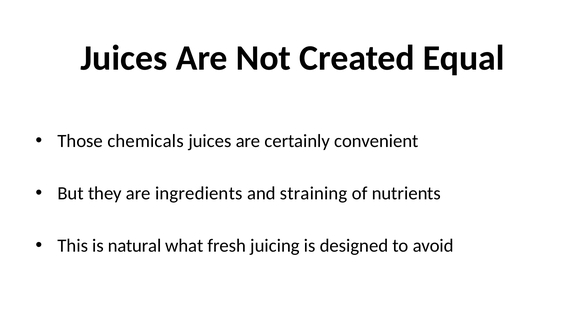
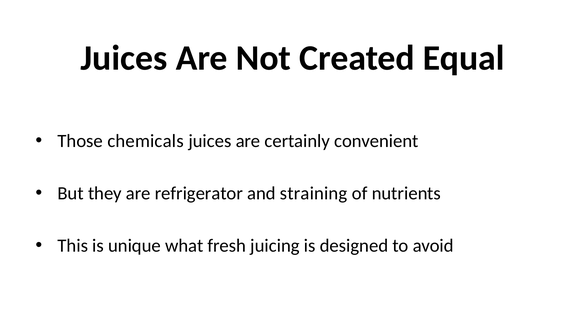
ingredients: ingredients -> refrigerator (199, 194)
natural: natural -> unique (134, 246)
